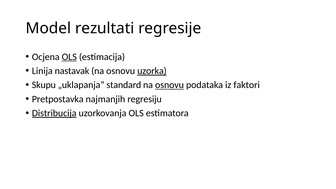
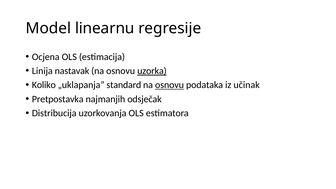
rezultati: rezultati -> linearnu (105, 28)
OLS underline: present -> none (69, 57)
Skupu: Skupu -> Koliko (44, 85)
faktori: faktori -> učinak (247, 85)
regresiju: regresiju -> odsječak (145, 99)
Distribucija underline: present -> none (54, 113)
